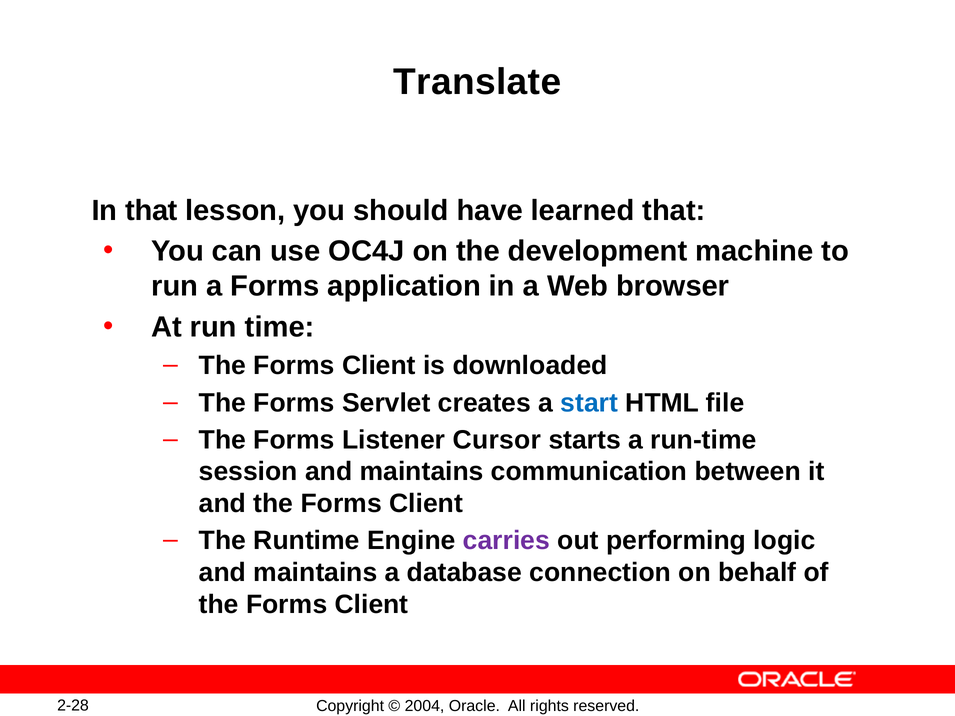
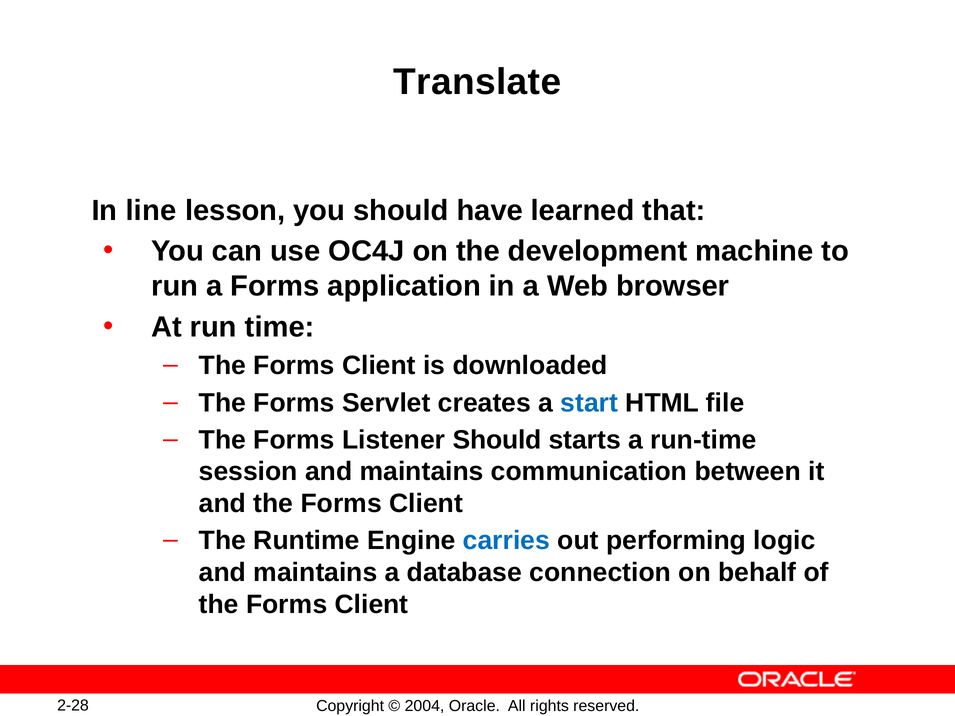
In that: that -> line (151, 211)
Listener Cursor: Cursor -> Should (497, 440)
carries colour: purple -> blue (506, 541)
